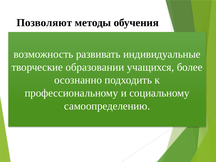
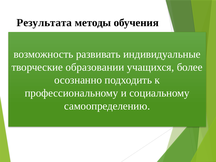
Позволяют: Позволяют -> Результата (44, 23)
